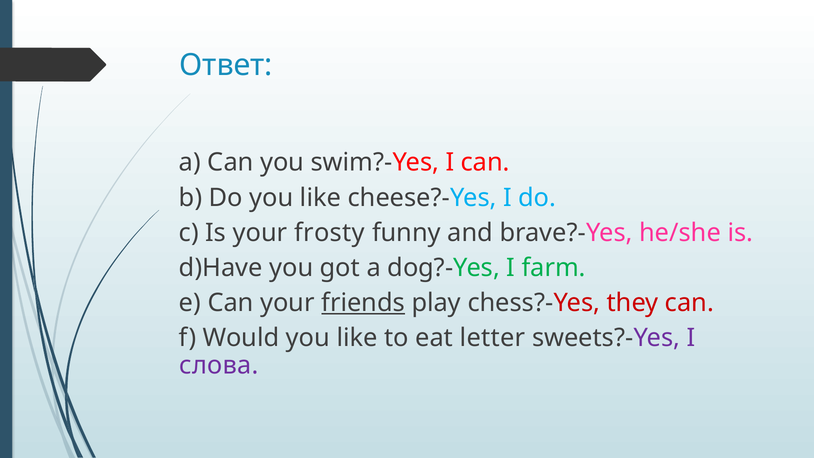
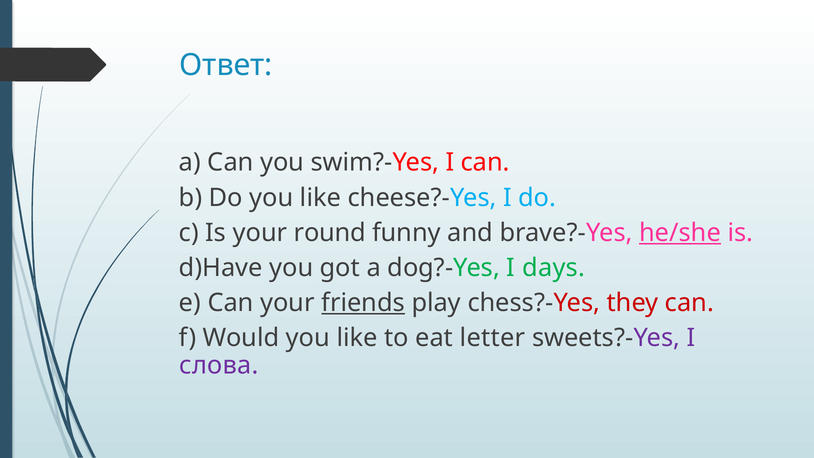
frosty: frosty -> round (330, 233)
he/she underline: none -> present (680, 233)
farm: farm -> days (554, 268)
